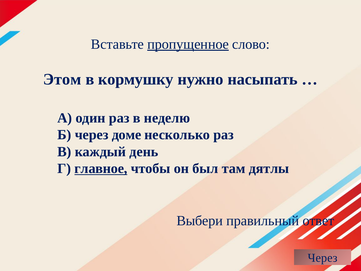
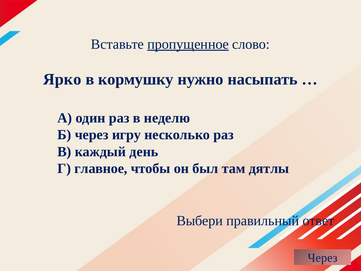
Этом: Этом -> Ярко (62, 79)
доме: доме -> игру (126, 135)
главное underline: present -> none (101, 168)
